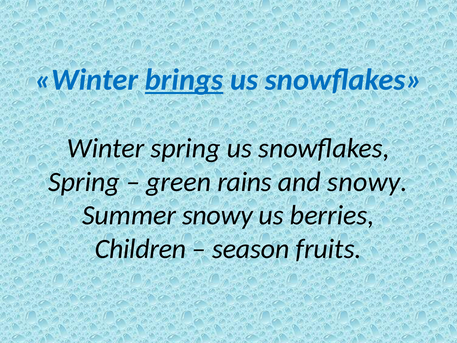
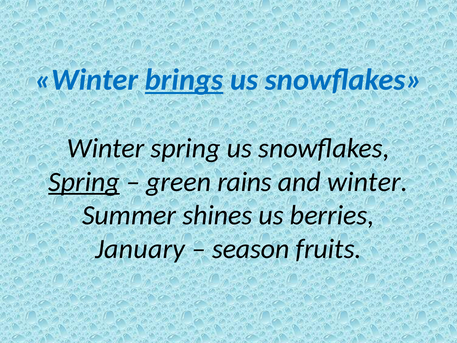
Spring underline: none -> present (84, 182)
and snowy: snowy -> winter (368, 182)
Summer snowy: snowy -> shines (217, 215)
Children: Children -> January (140, 249)
